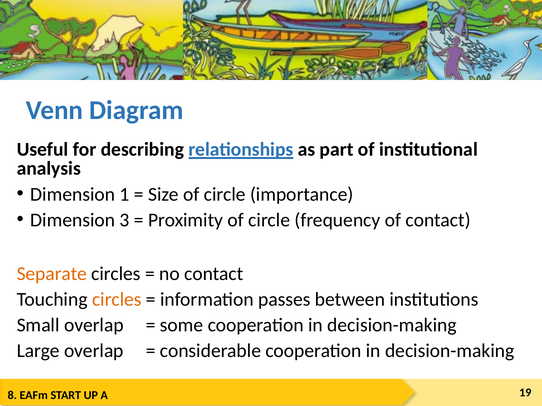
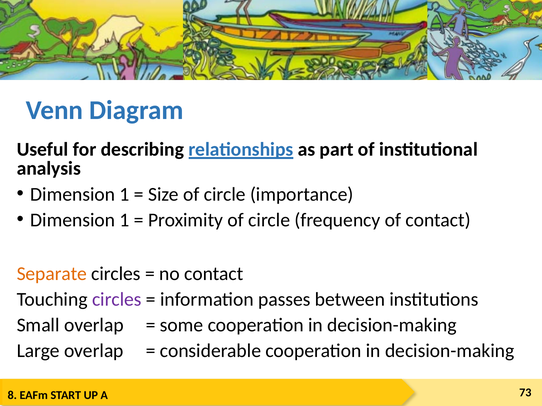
3: 3 -> 1 (125, 220)
circles colour: orange -> purple (117, 300)
19: 19 -> 73 (525, 393)
